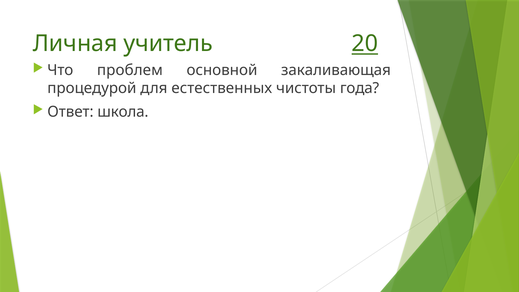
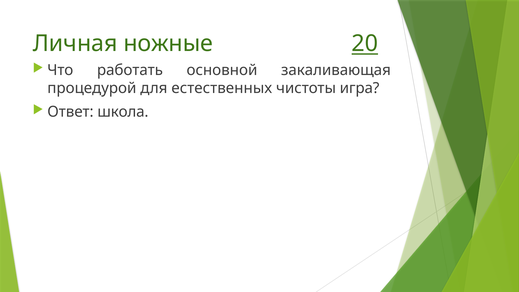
учитель: учитель -> ножные (168, 43)
проблем: проблем -> работать (130, 70)
года: года -> игра (360, 88)
